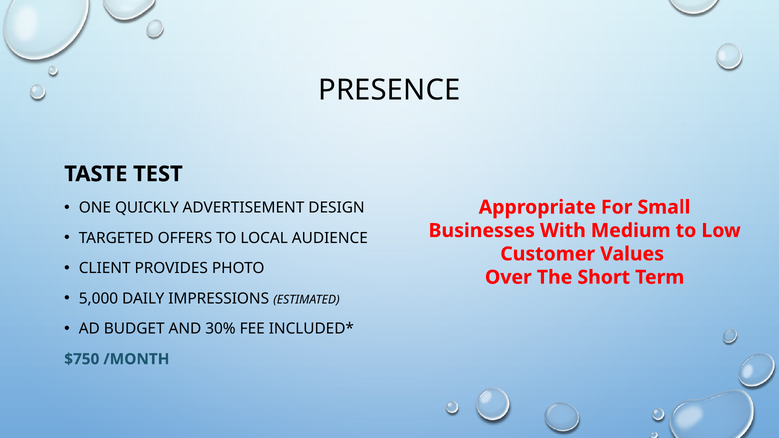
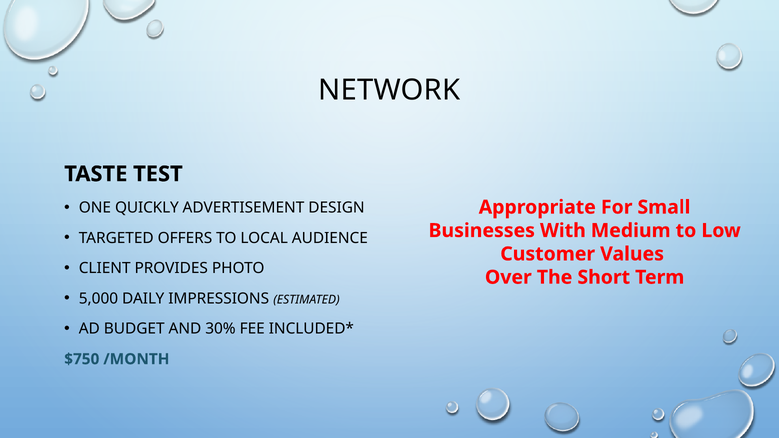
PRESENCE: PRESENCE -> NETWORK (389, 90)
